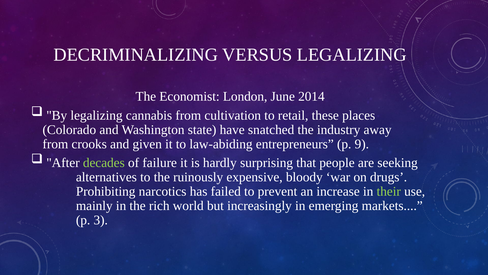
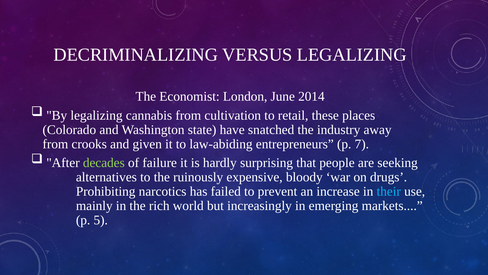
9: 9 -> 7 (362, 144)
their colour: light green -> light blue (389, 191)
3: 3 -> 5 (101, 220)
